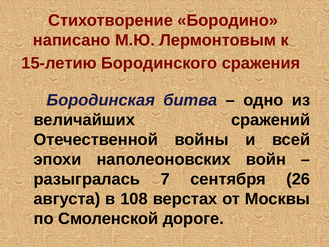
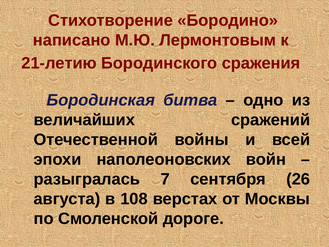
15-летию: 15-летию -> 21-летию (59, 63)
